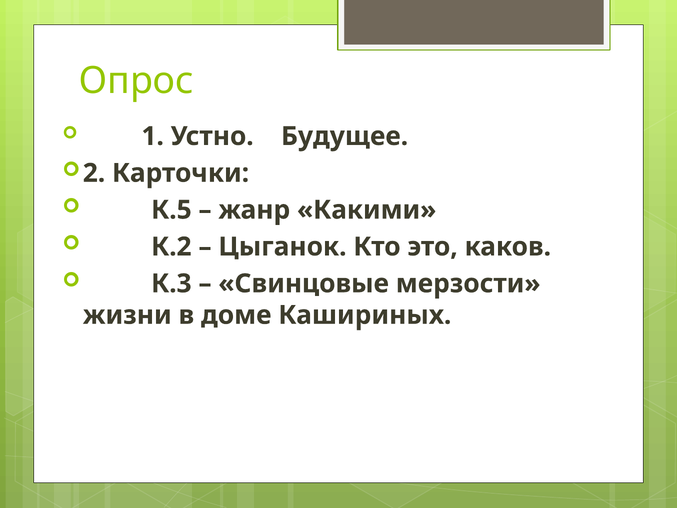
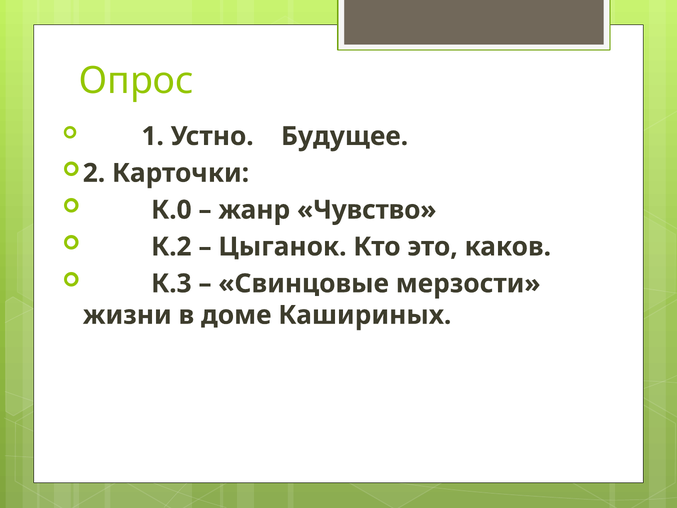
К.5: К.5 -> К.0 (171, 210)
Какими: Какими -> Чувство (367, 210)
